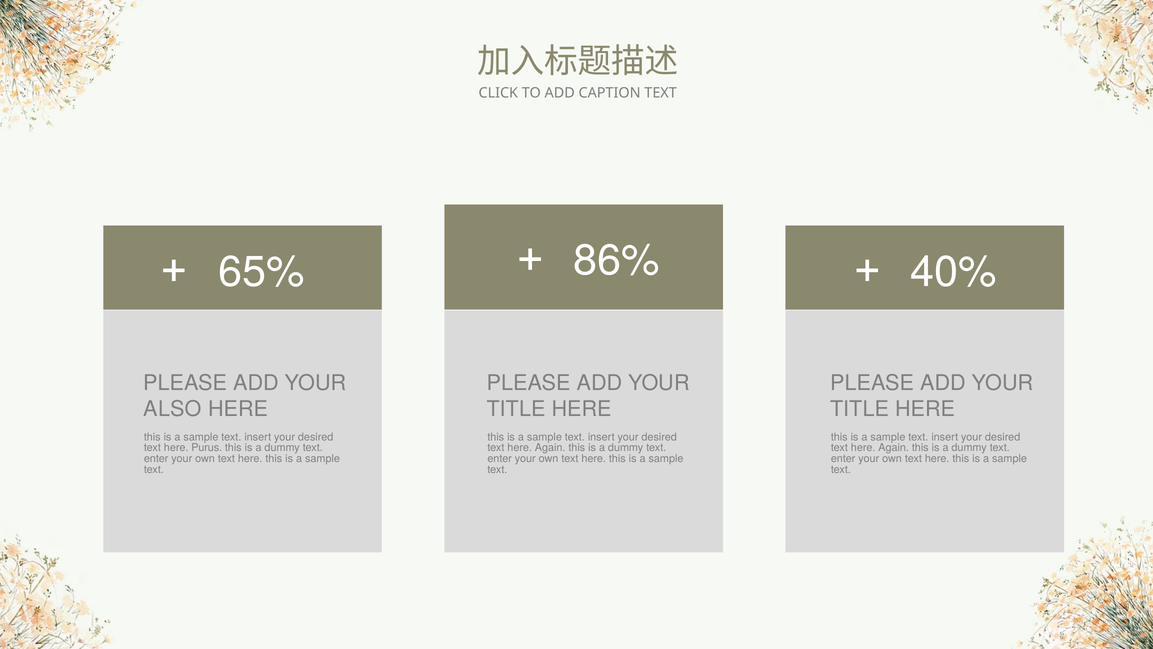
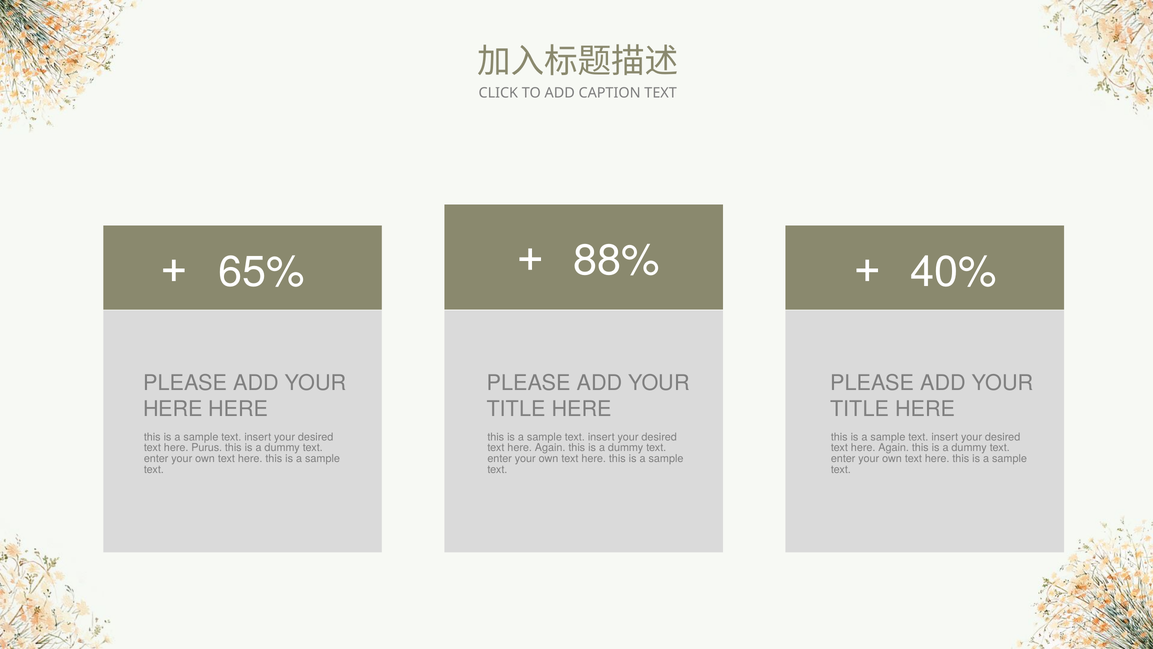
86%: 86% -> 88% (616, 261)
ALSO: ALSO -> HERE (173, 409)
